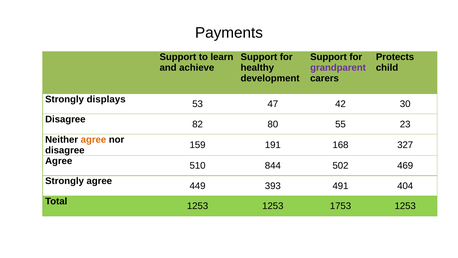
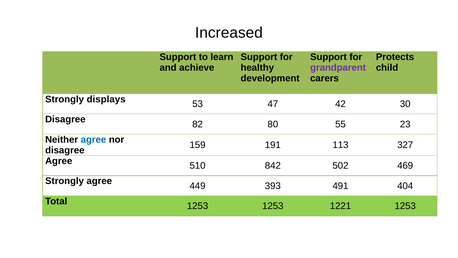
Payments: Payments -> Increased (229, 33)
agree colour: orange -> blue (93, 139)
168: 168 -> 113 (341, 145)
844: 844 -> 842 (273, 165)
1753: 1753 -> 1221 (340, 206)
